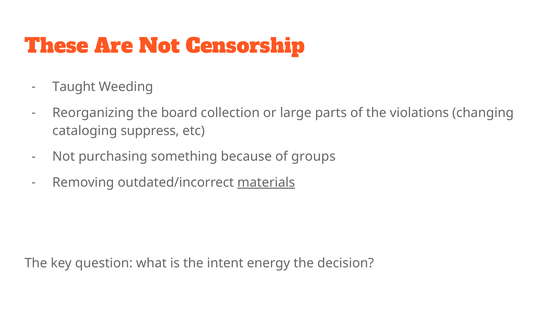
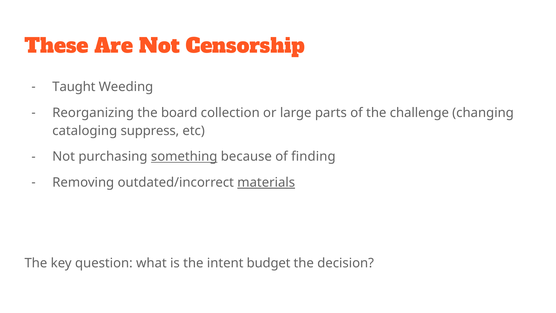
violations: violations -> challenge (419, 113)
something underline: none -> present (184, 157)
groups: groups -> finding (313, 157)
energy: energy -> budget (269, 263)
